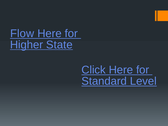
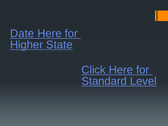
Flow: Flow -> Date (22, 34)
